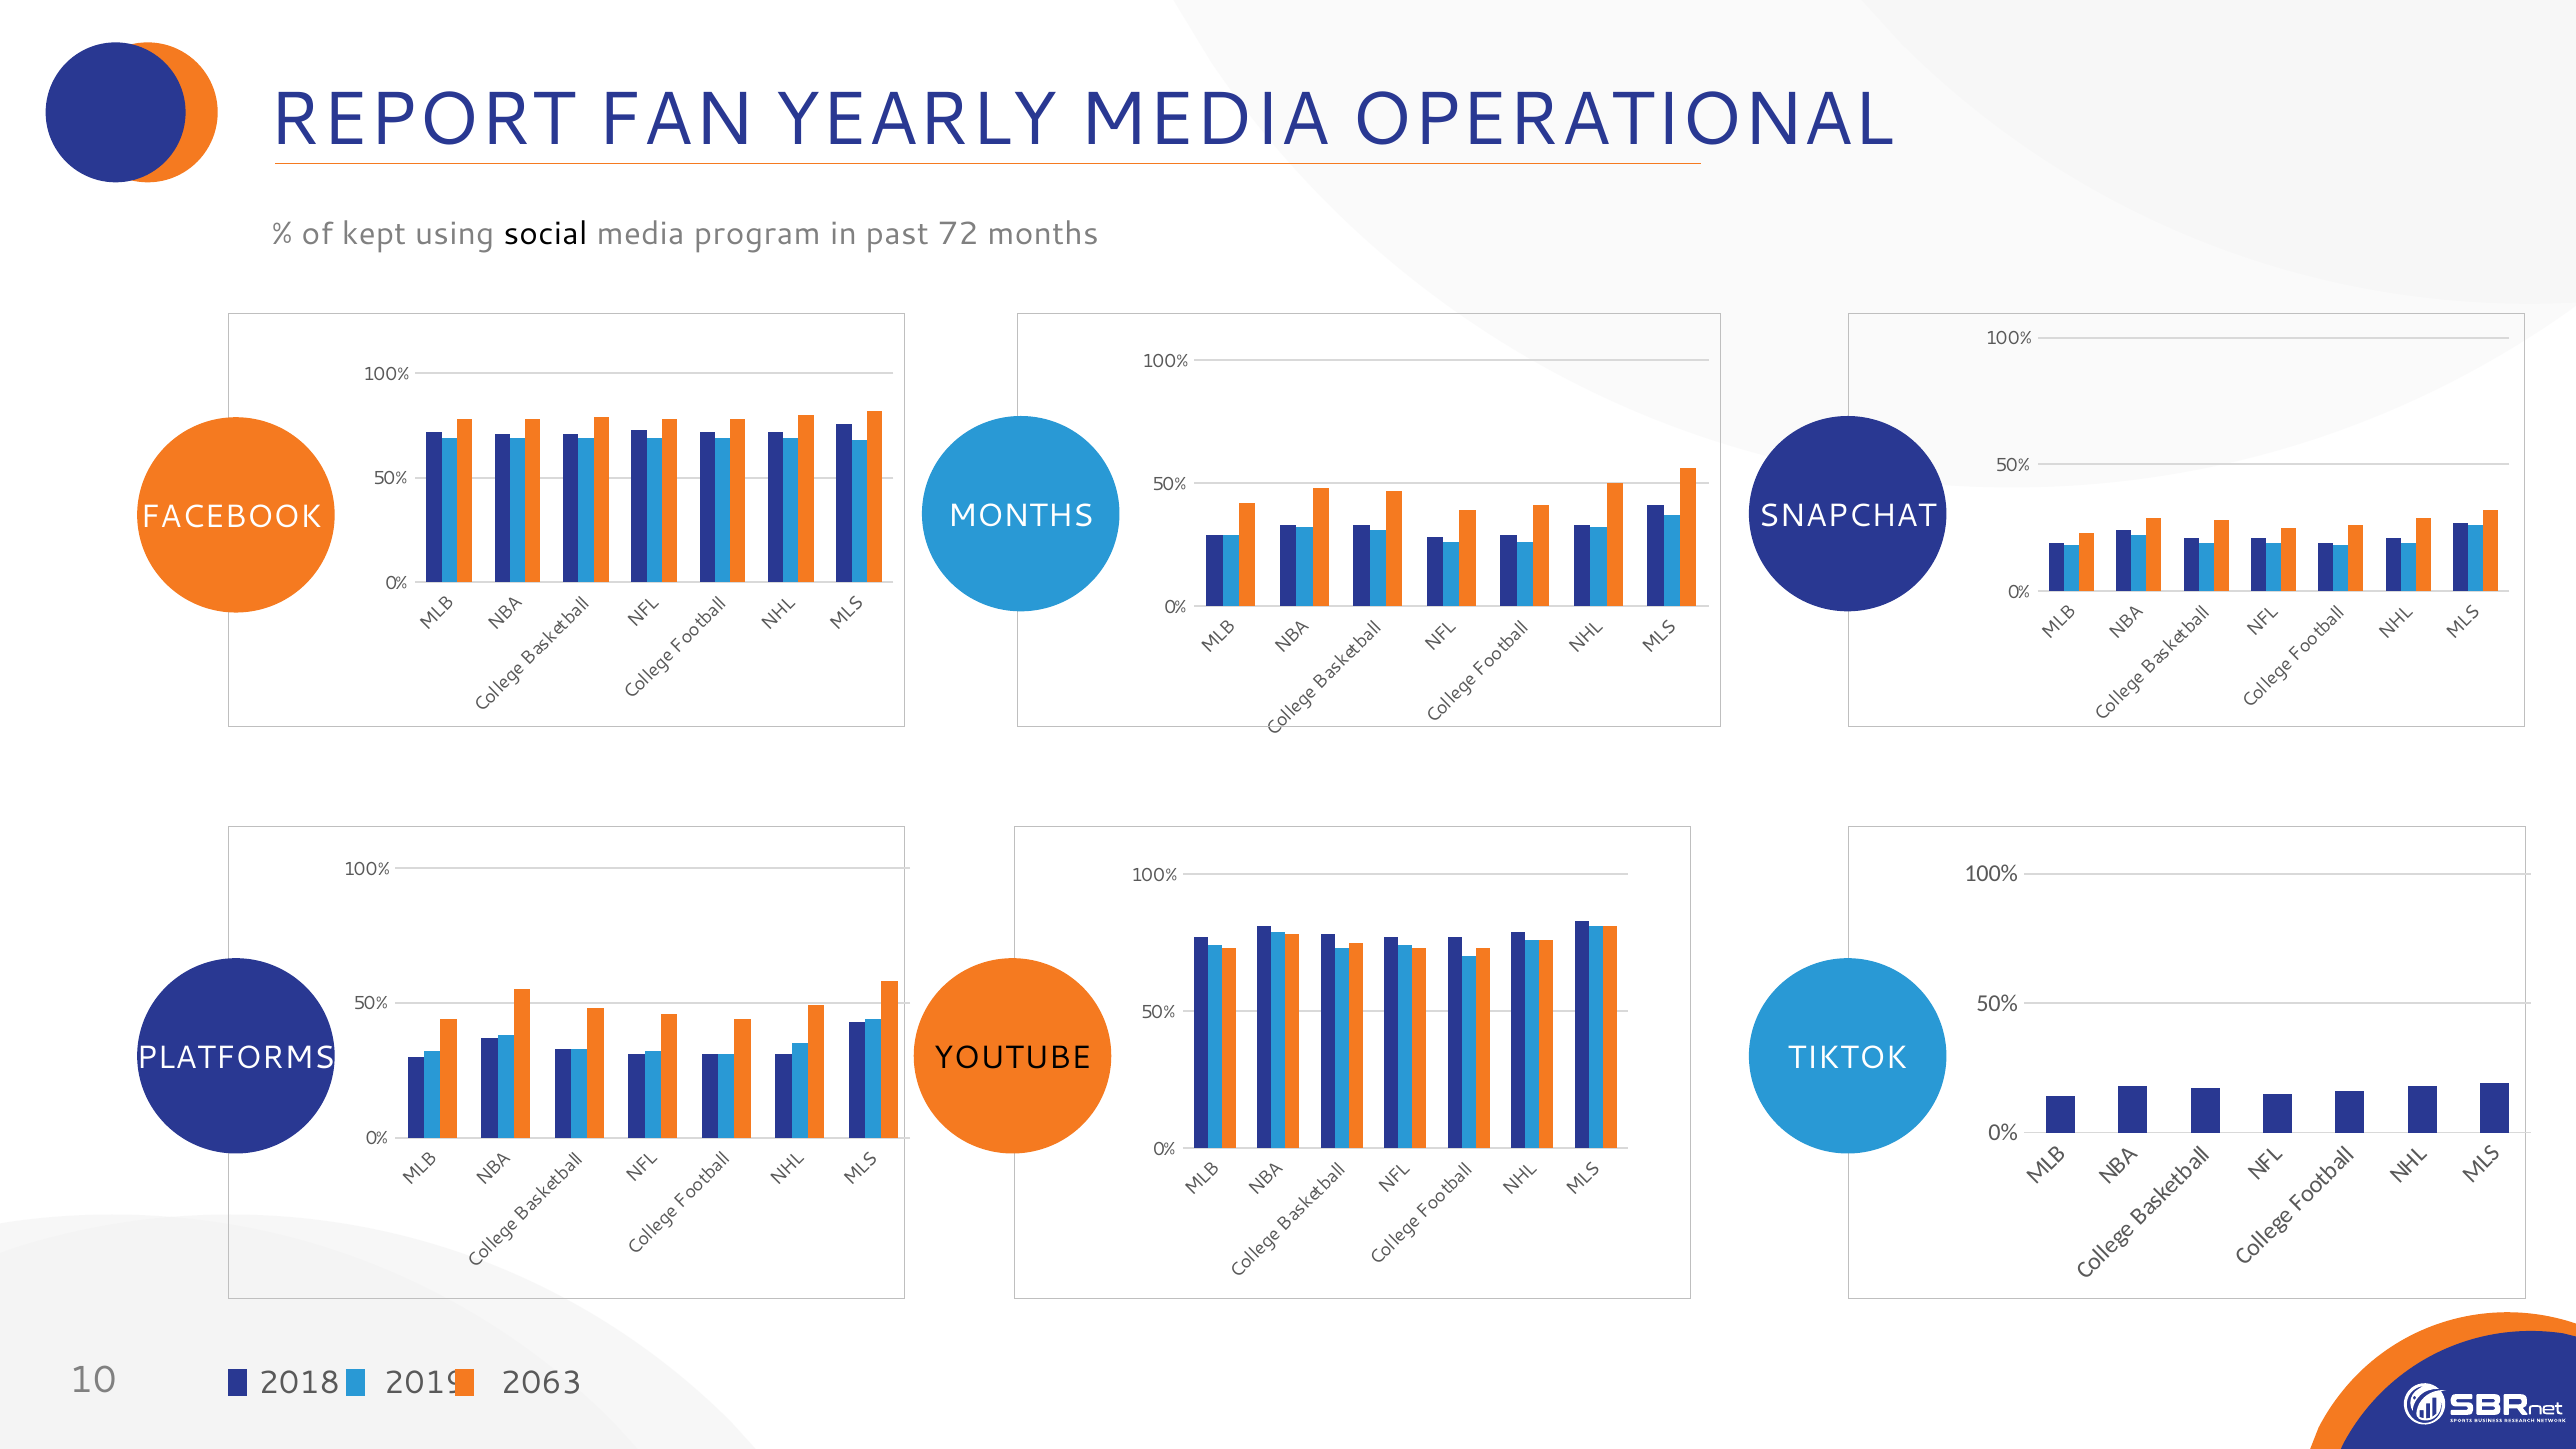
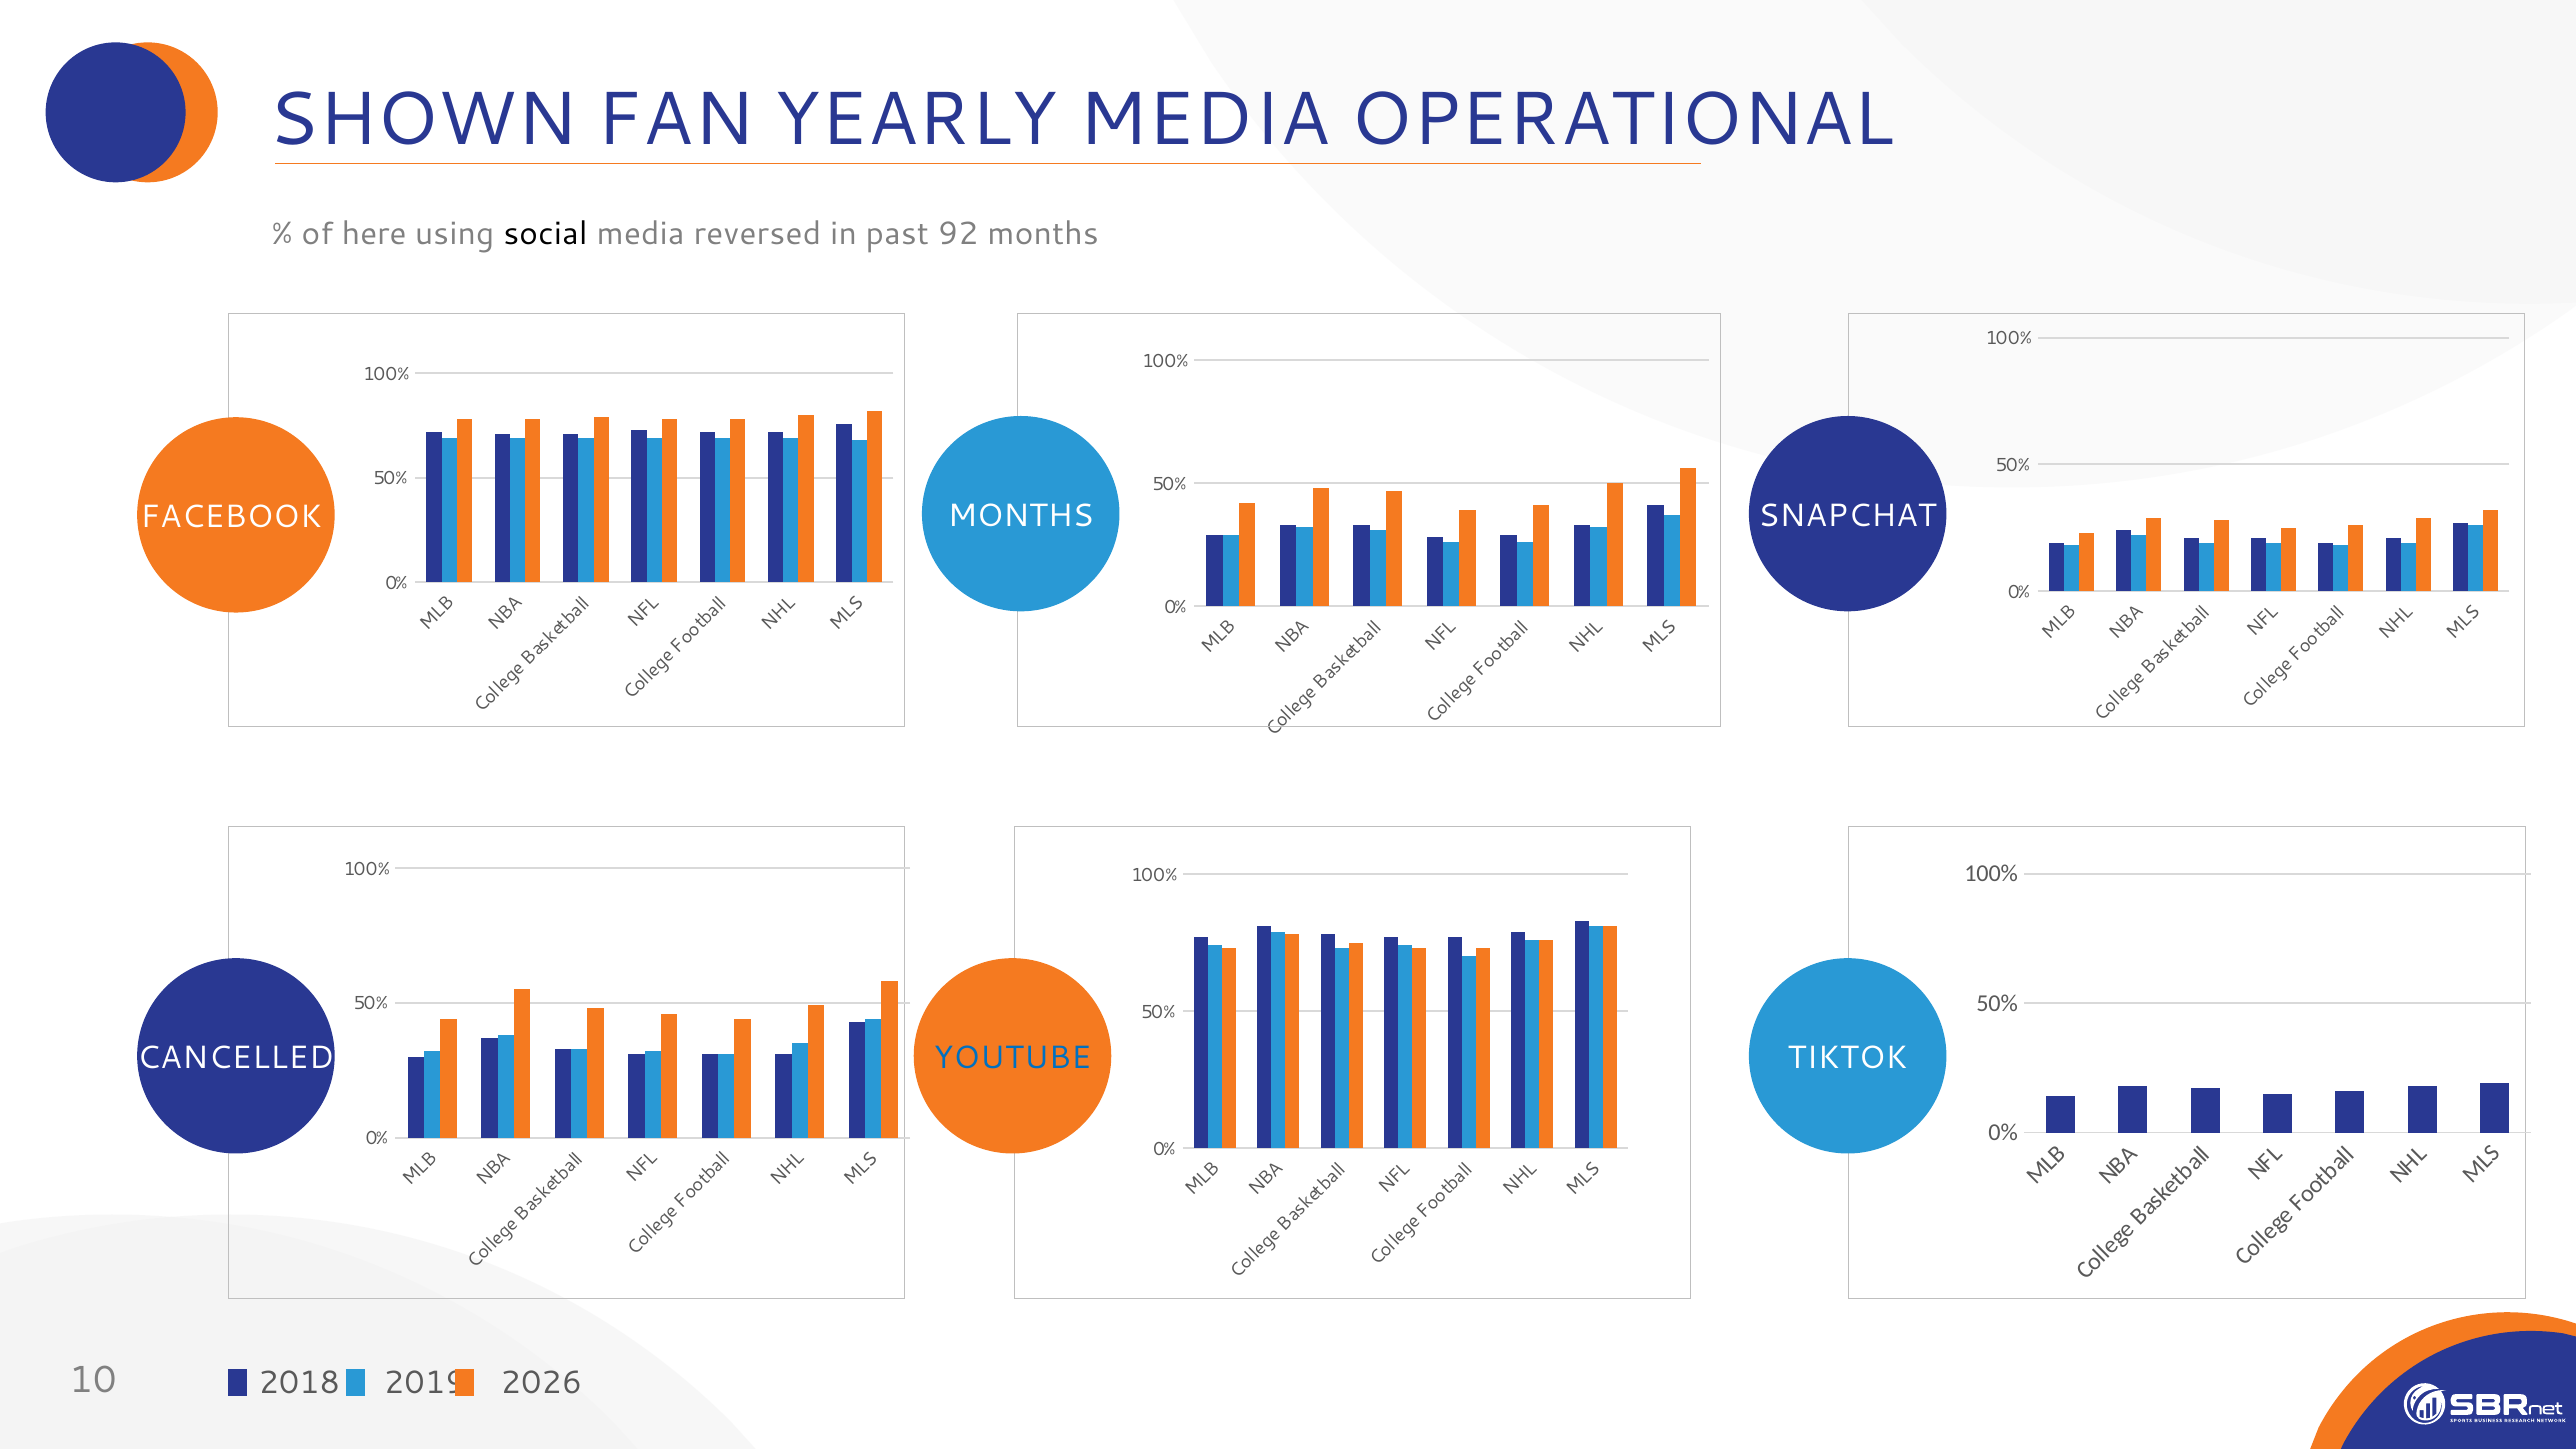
REPORT: REPORT -> SHOWN (423, 120)
kept: kept -> here (374, 234)
program: program -> reversed (757, 234)
72: 72 -> 92 (958, 234)
PLATFORMS: PLATFORMS -> CANCELLED (236, 1058)
YOUTUBE colour: black -> blue (1012, 1058)
2063: 2063 -> 2026 (541, 1383)
